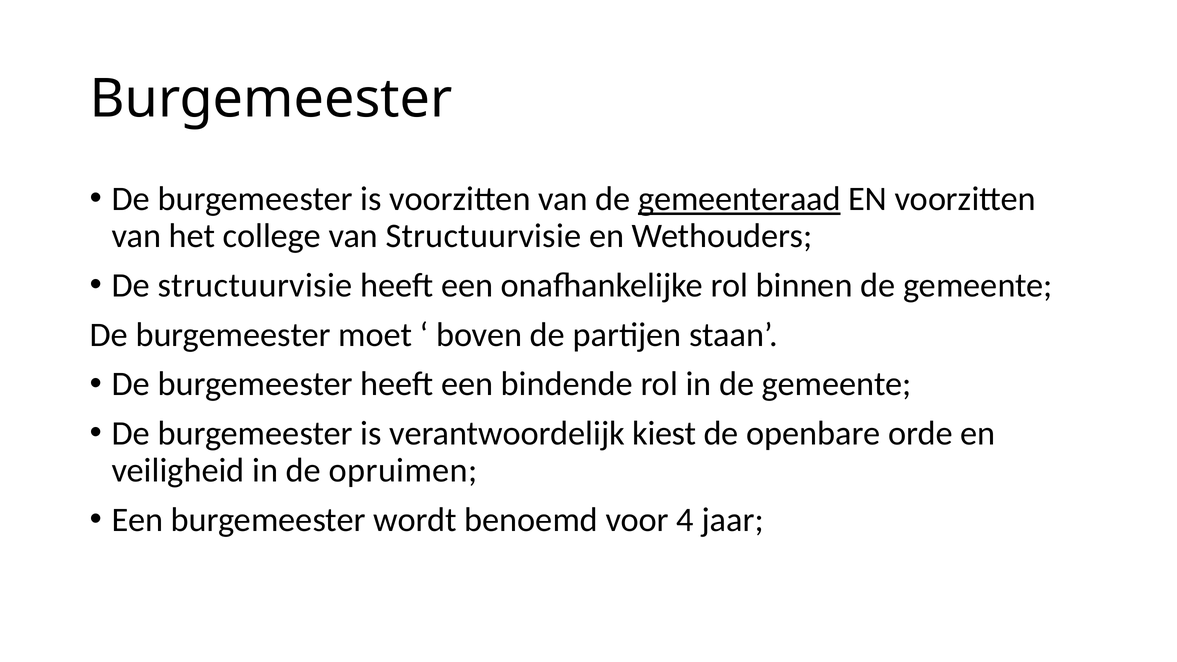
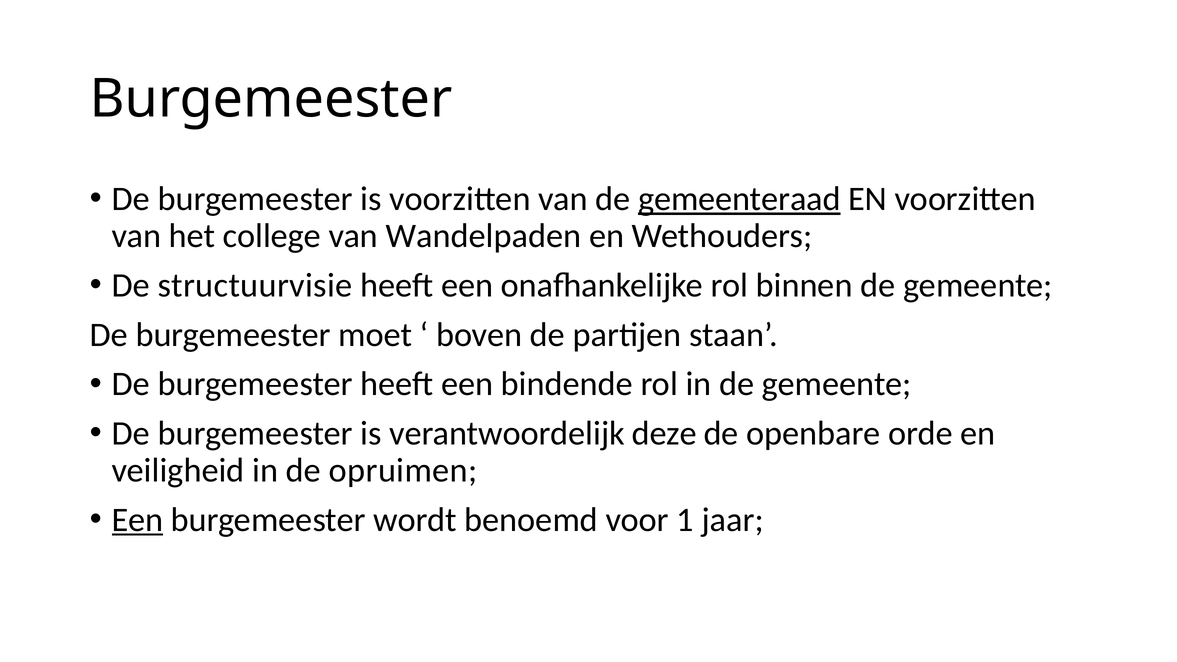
van Structuurvisie: Structuurvisie -> Wandelpaden (484, 236)
kiest: kiest -> deze (664, 433)
Een underline: none -> present (137, 520)
4: 4 -> 1 (685, 520)
